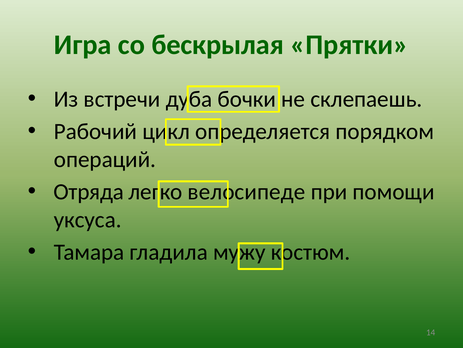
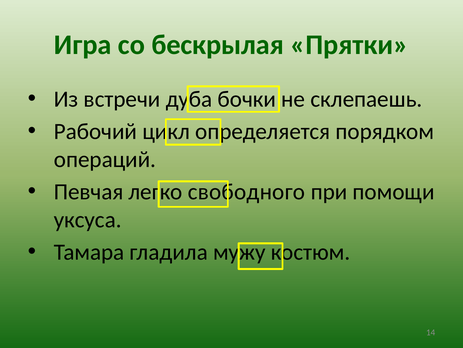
Отряда: Отряда -> Певчая (89, 191)
велосипеде: велосипеде -> свободного (246, 191)
